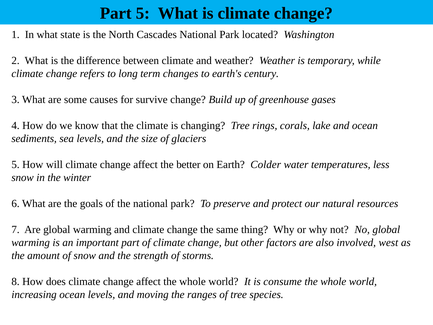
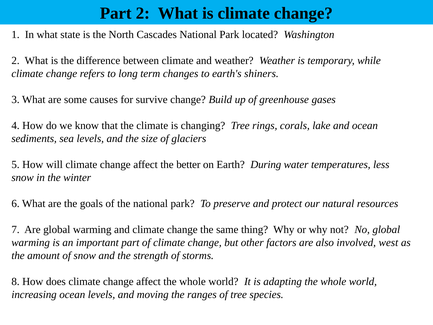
Part 5: 5 -> 2 (143, 13)
century: century -> shiners (261, 74)
Colder: Colder -> During (266, 165)
consume: consume -> adapting (283, 281)
